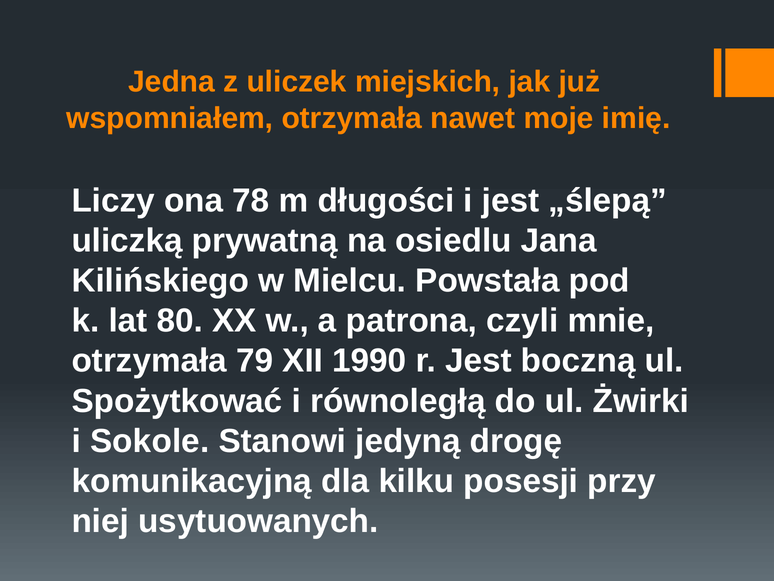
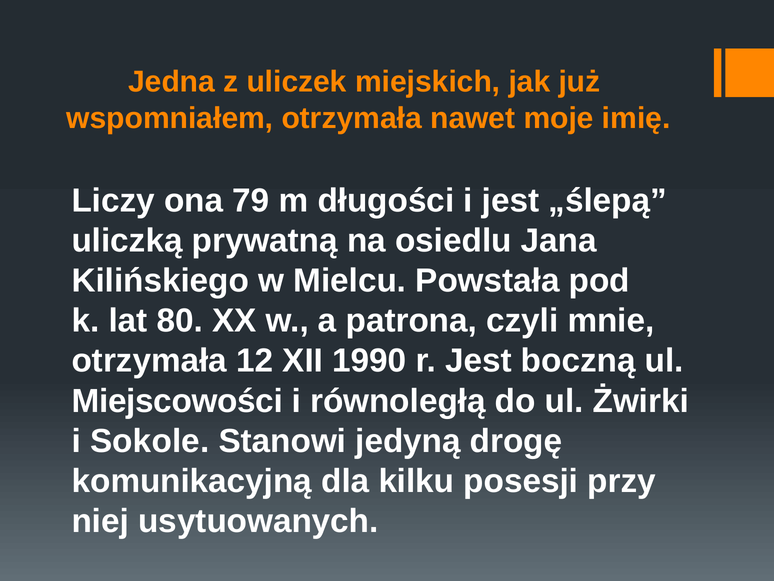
78: 78 -> 79 (251, 201)
79: 79 -> 12 (255, 361)
Spożytkować: Spożytkować -> Miejscowości (177, 401)
